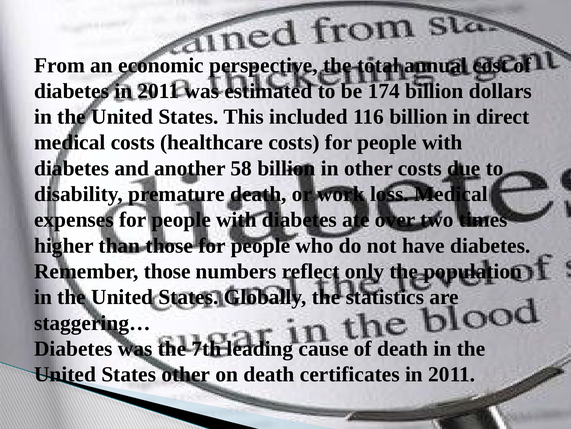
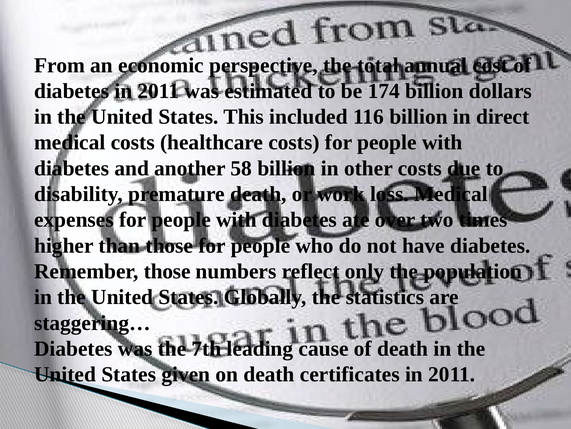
States other: other -> given (186, 374)
